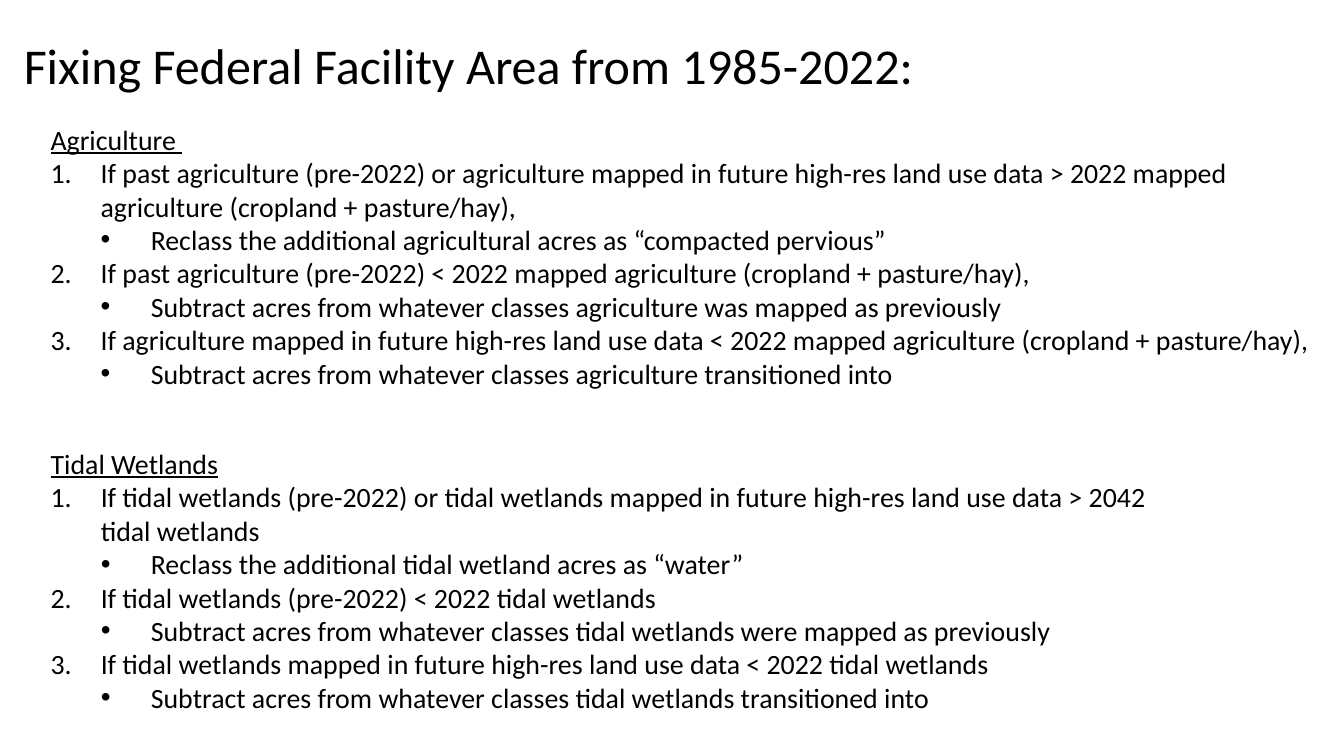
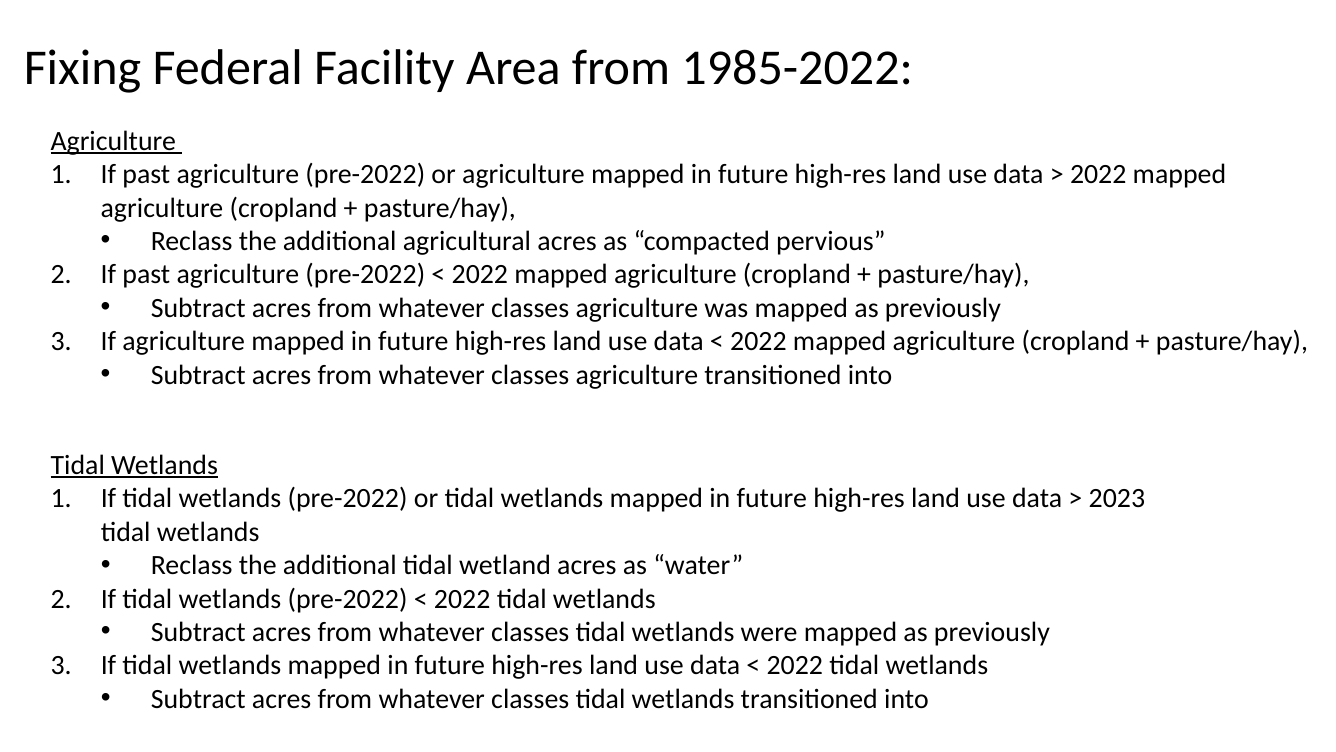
2042: 2042 -> 2023 (1117, 498)
